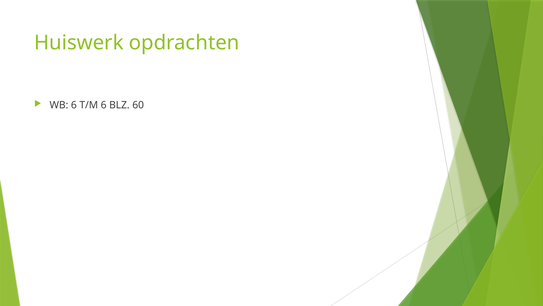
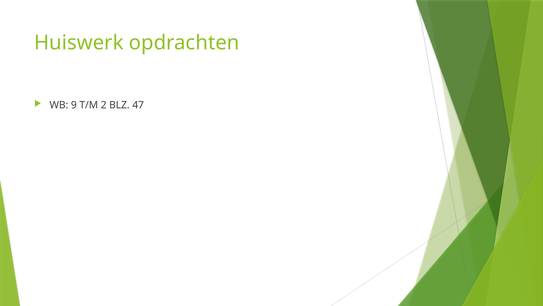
WB 6: 6 -> 9 (74, 105)
T/M 6: 6 -> 2 (104, 105)
60: 60 -> 47 (138, 105)
